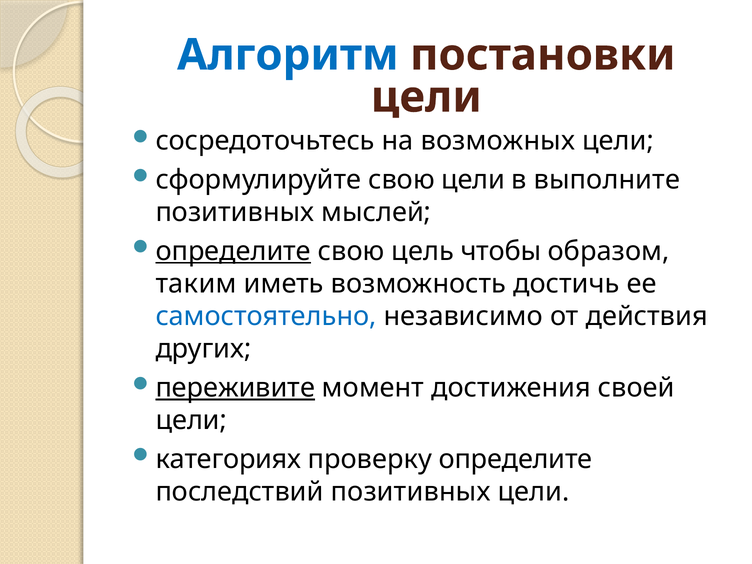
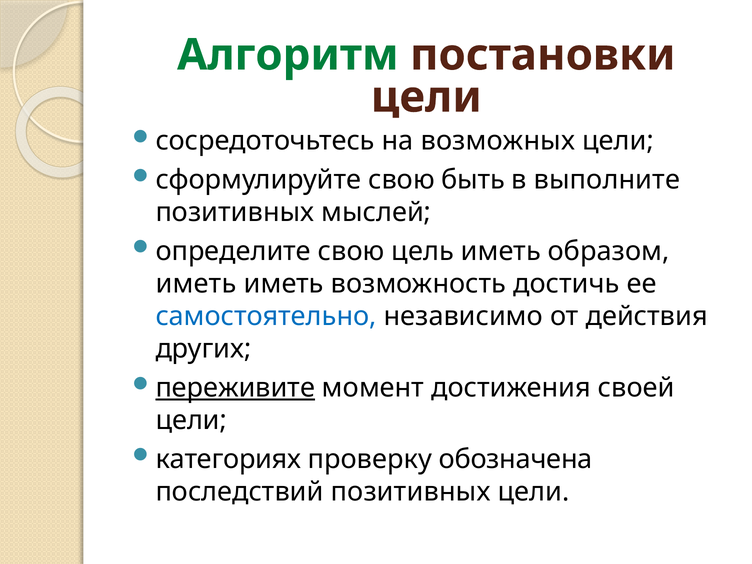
Алгоритм colour: blue -> green (288, 55)
свою цели: цели -> быть (473, 180)
определите underline: present -> none (233, 251)
цель чтобы: чтобы -> иметь (501, 251)
таким: таким -> иметь (196, 284)
проверку определите: определите -> обозначена (516, 459)
